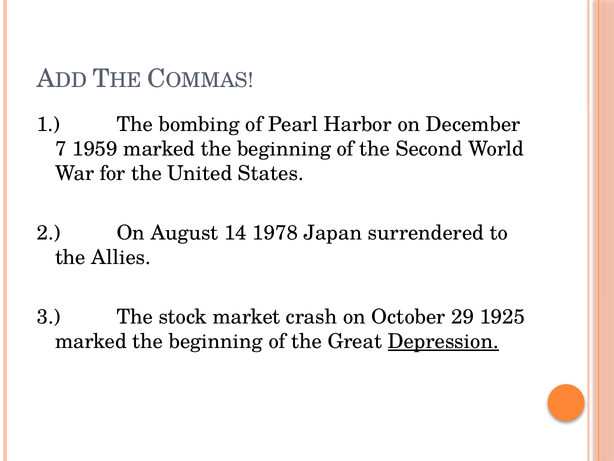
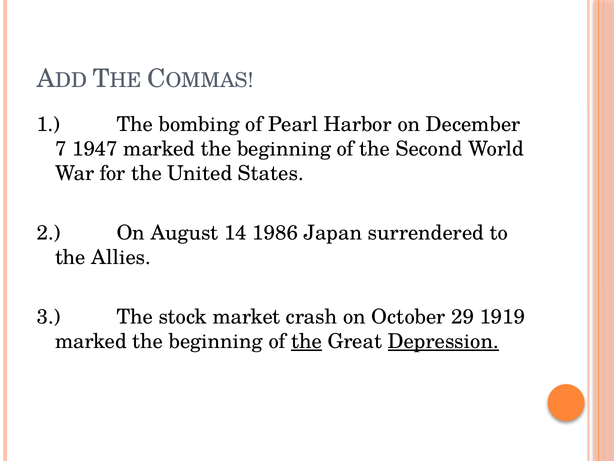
1959: 1959 -> 1947 (95, 149)
1978: 1978 -> 1986 (275, 233)
1925: 1925 -> 1919 (502, 317)
the underline: none -> present (307, 341)
